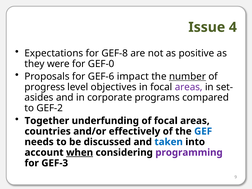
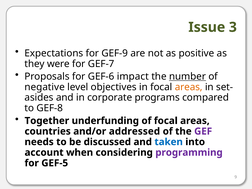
4: 4 -> 3 (233, 27)
GEF-8: GEF-8 -> GEF-9 (115, 53)
GEF-0: GEF-0 -> GEF-7 (101, 64)
progress: progress -> negative (45, 87)
areas colour: purple -> orange (189, 87)
GEF-2: GEF-2 -> GEF-8 (50, 108)
effectively: effectively -> addressed (134, 131)
GEF colour: blue -> purple (203, 131)
when underline: present -> none (80, 152)
GEF-3: GEF-3 -> GEF-5 (55, 163)
